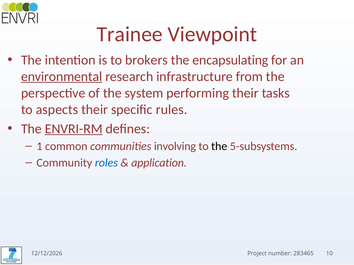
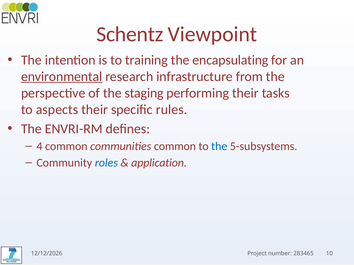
Trainee: Trainee -> Schentz (130, 34)
brokers: brokers -> training (147, 60)
system: system -> staging (144, 93)
ENVRI-RM underline: present -> none (74, 129)
1: 1 -> 4 (39, 147)
communities involving: involving -> common (175, 147)
the colour: black -> blue (219, 147)
